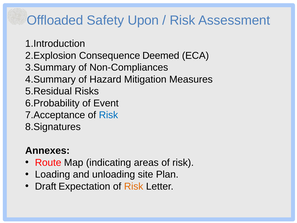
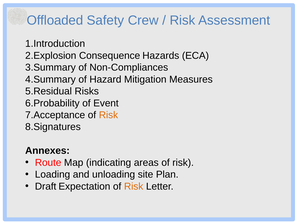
Upon: Upon -> Crew (143, 20)
Deemed: Deemed -> Hazards (161, 56)
Risk colour: blue -> orange (108, 115)
